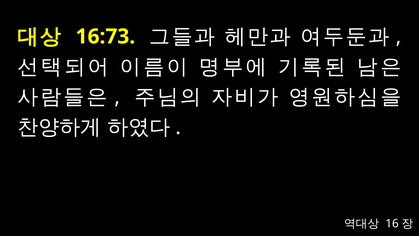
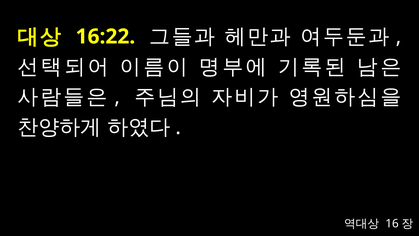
16:73: 16:73 -> 16:22 (105, 37)
